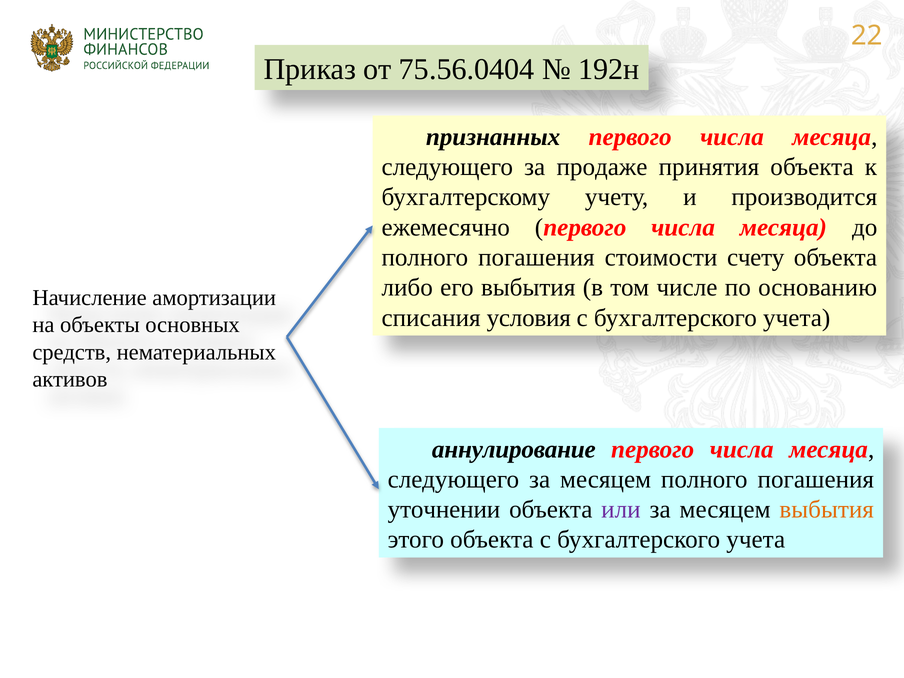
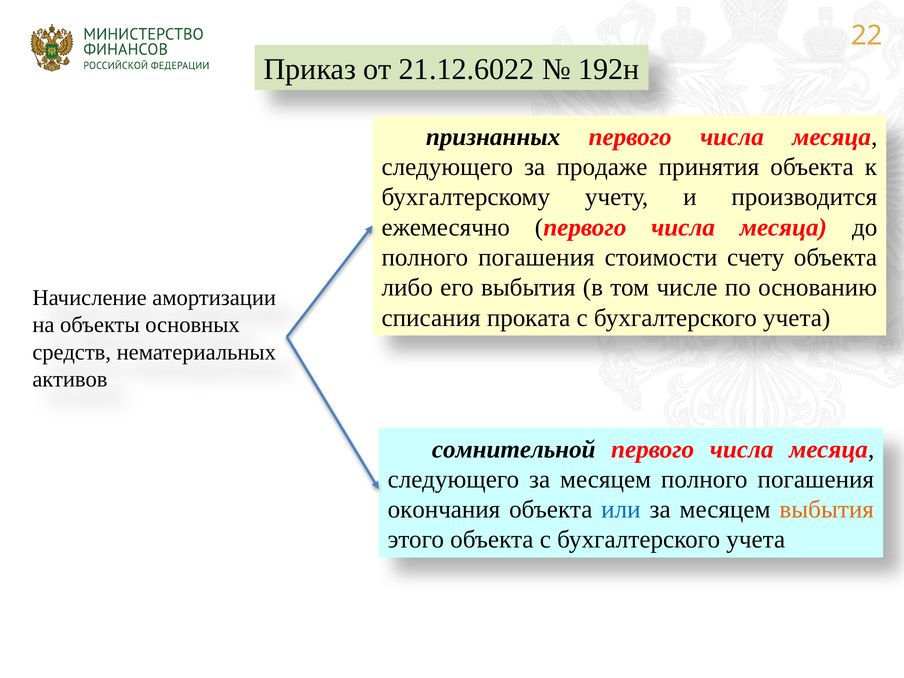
75.56.0404: 75.56.0404 -> 21.12.6022 (467, 70)
условия: условия -> проката (529, 318)
аннулирование: аннулирование -> сомнительной (514, 449)
уточнении: уточнении -> окончания (444, 510)
или colour: purple -> blue (621, 510)
